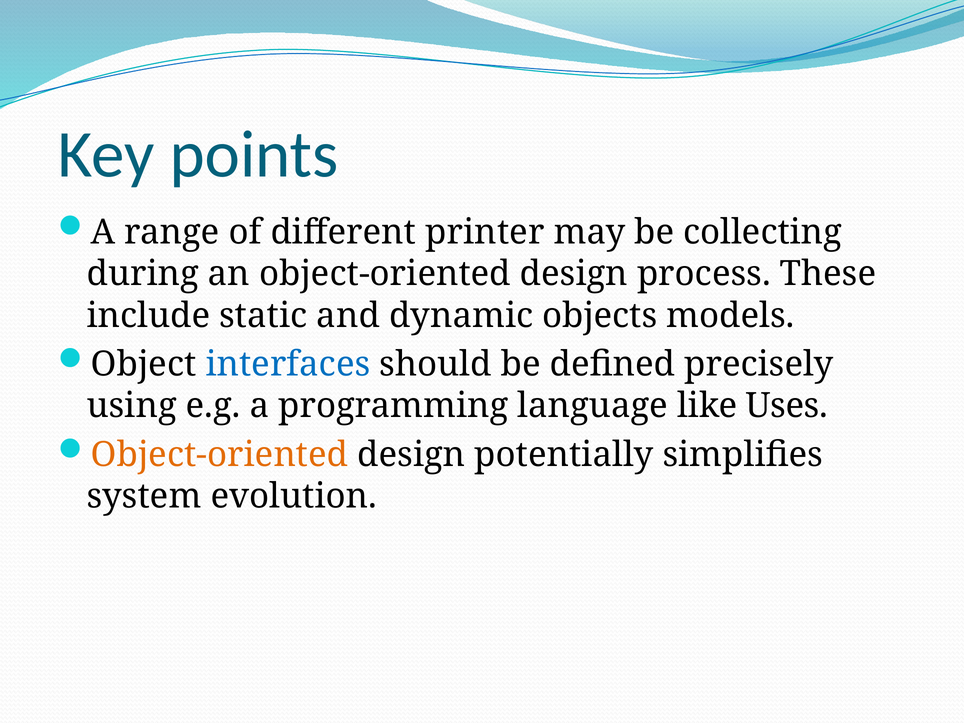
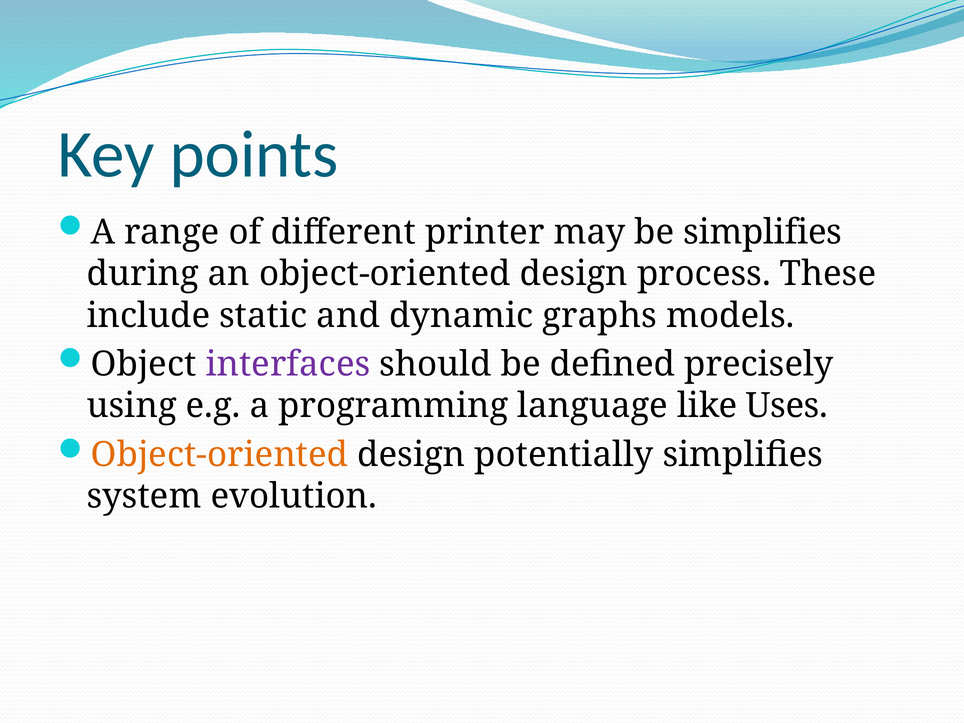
be collecting: collecting -> simplifies (763, 232)
objects: objects -> graphs (600, 316)
interfaces colour: blue -> purple (288, 364)
